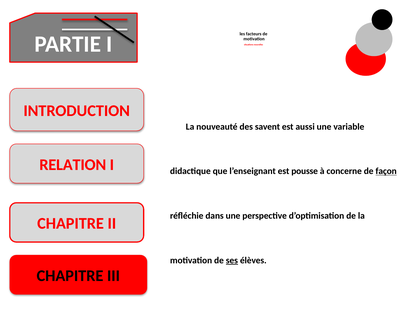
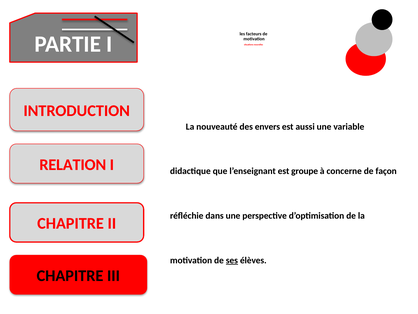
savent: savent -> envers (267, 126)
pousse: pousse -> groupe (305, 171)
façon underline: present -> none (386, 171)
